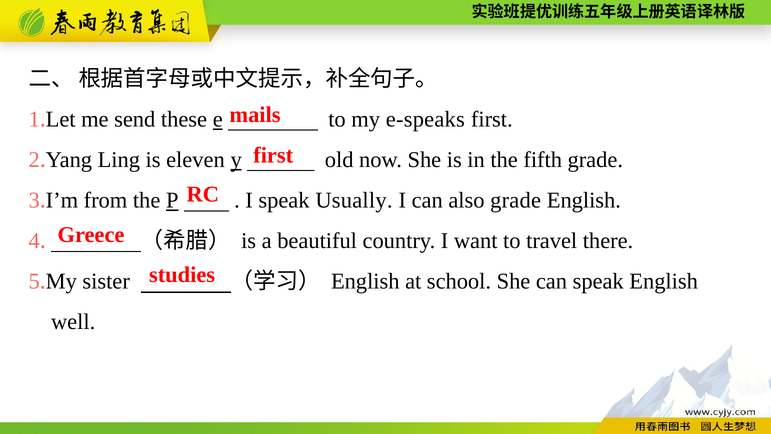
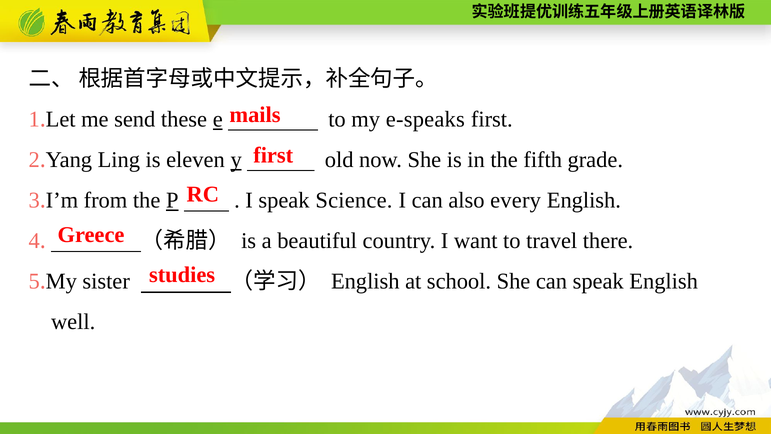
Usually: Usually -> Science (354, 200)
also grade: grade -> every (516, 200)
